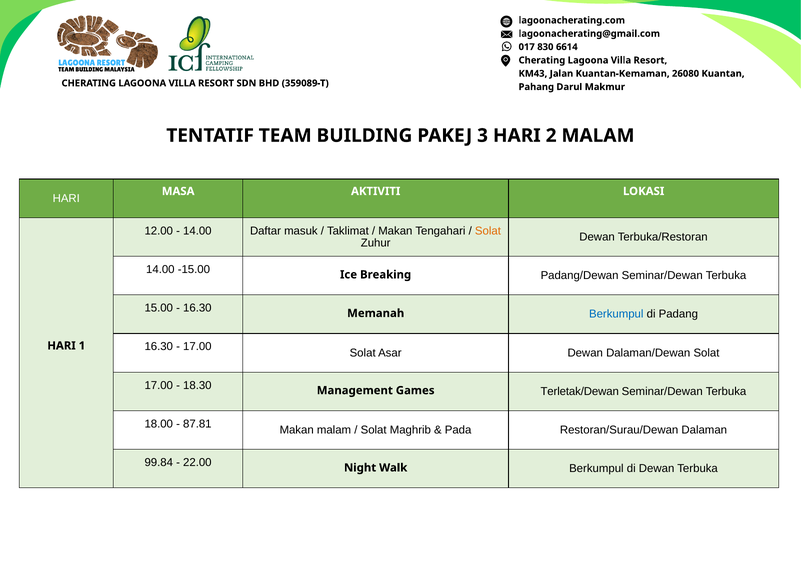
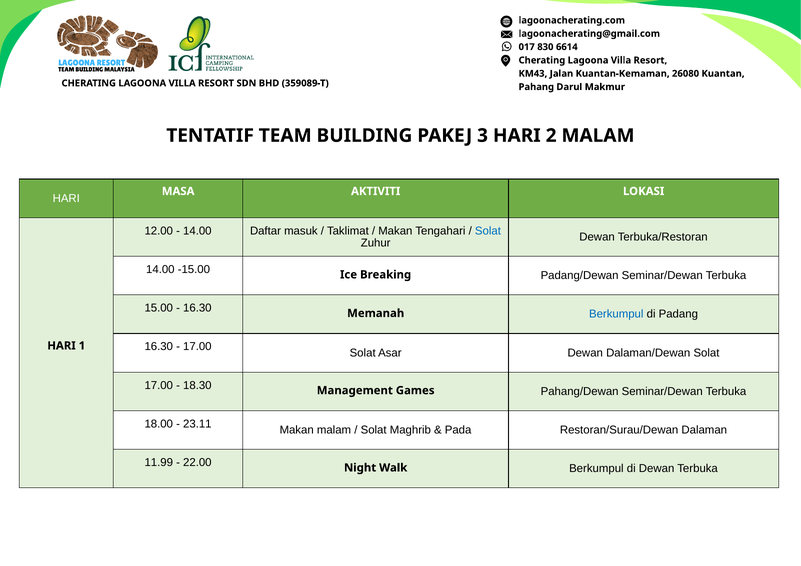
Solat colour: orange -> blue (488, 231)
Terletak/Dewan: Terletak/Dewan -> Pahang/Dewan (580, 391)
87.81: 87.81 -> 23.11 (197, 424)
99.84: 99.84 -> 11.99 (159, 462)
